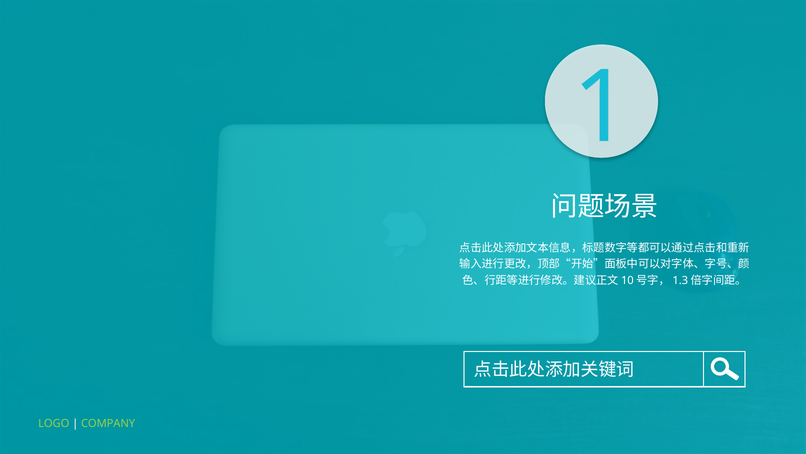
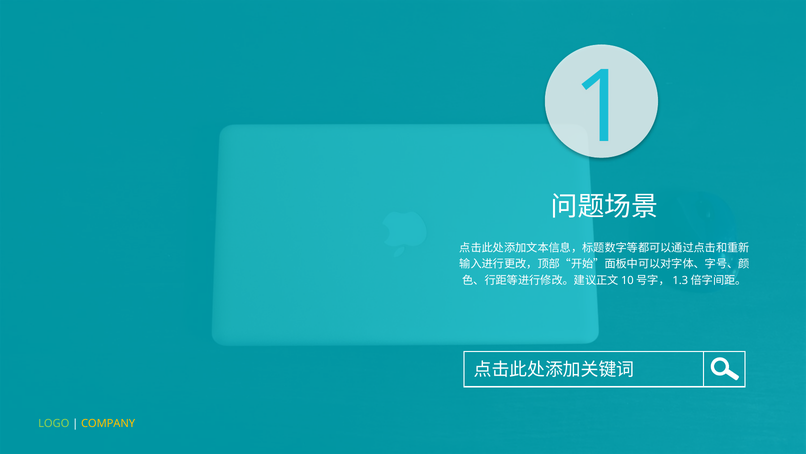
COMPANY colour: light green -> yellow (108, 423)
